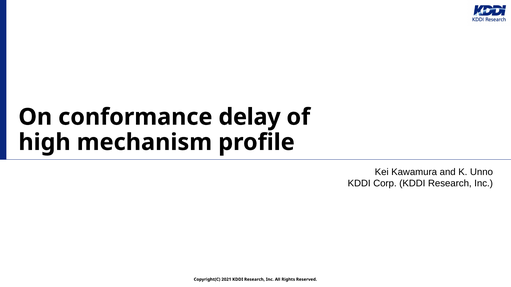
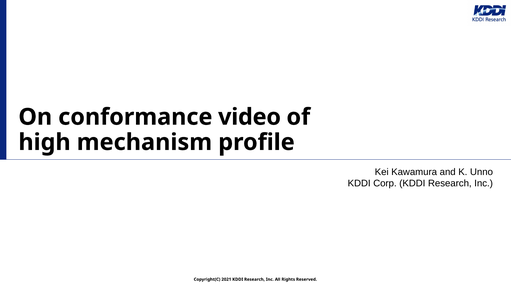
delay: delay -> video (250, 117)
